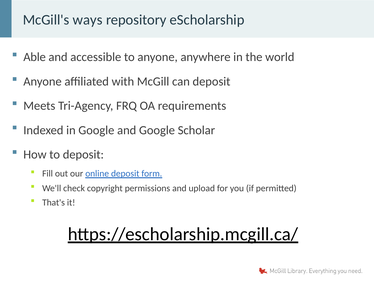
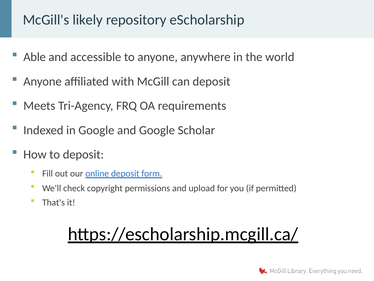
ways: ways -> likely (88, 20)
